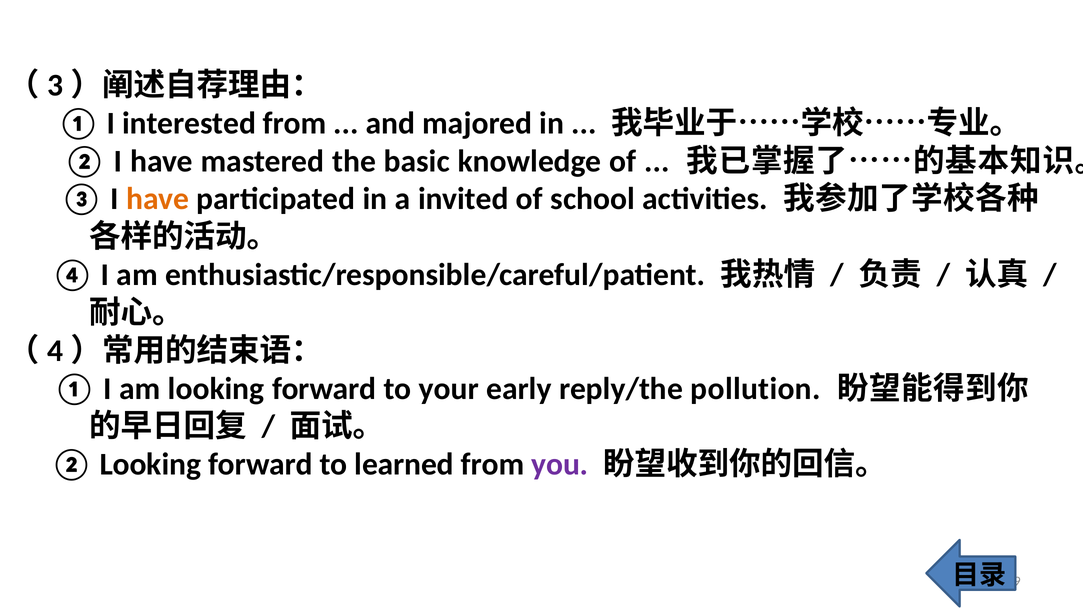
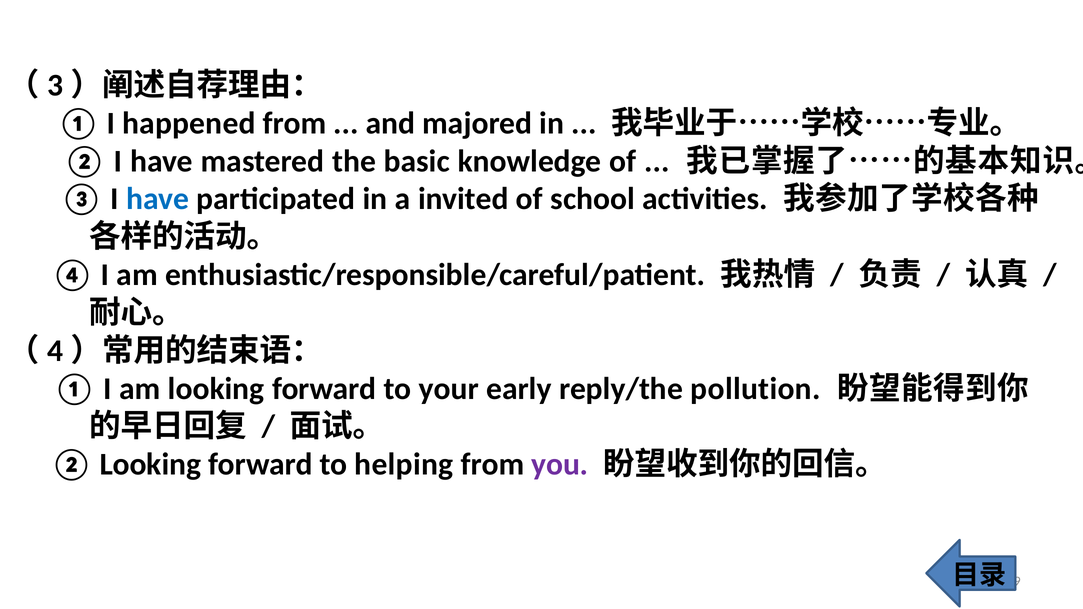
interested: interested -> happened (189, 123)
have colour: orange -> blue (158, 199)
learned: learned -> helping (404, 465)
